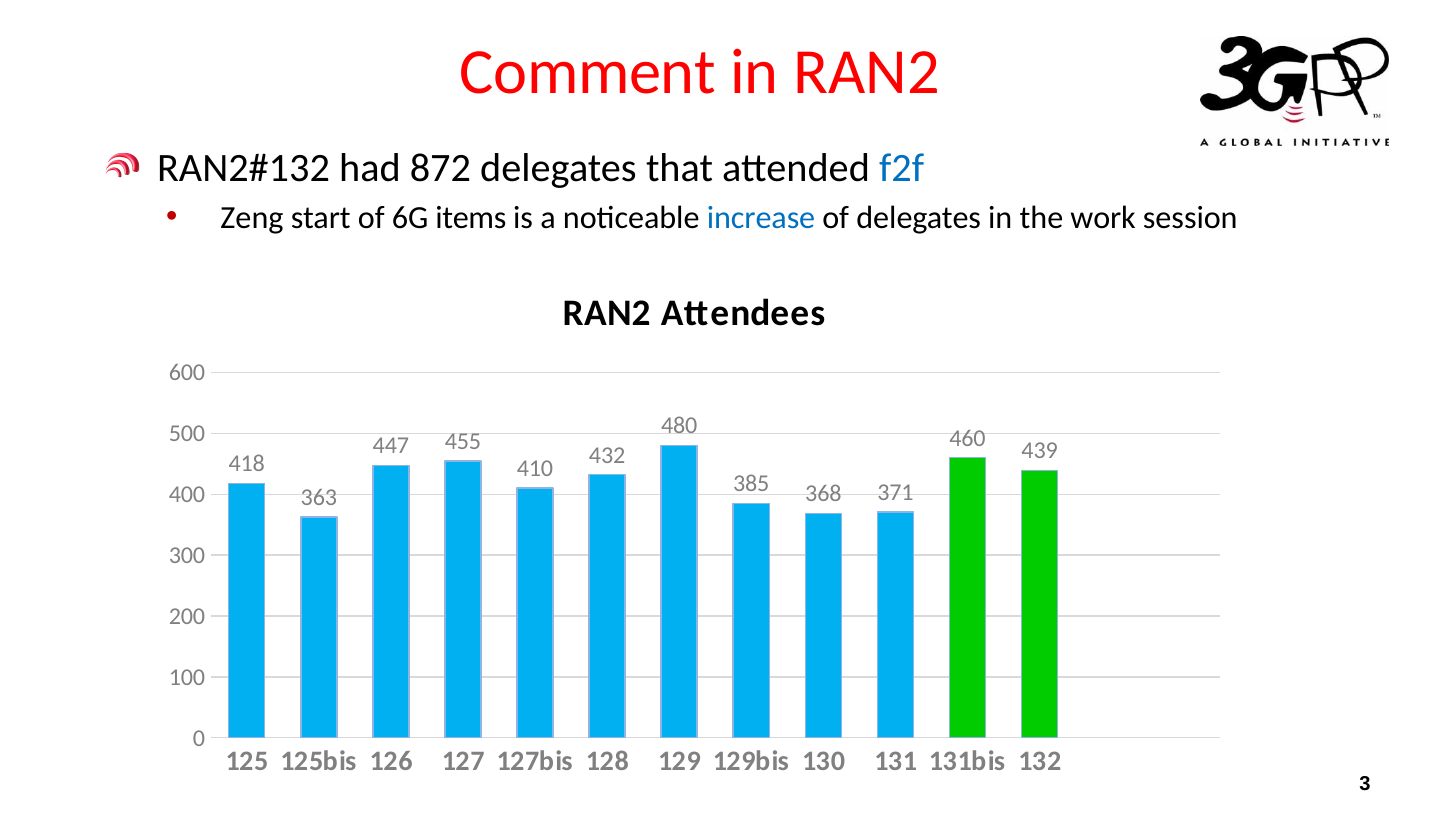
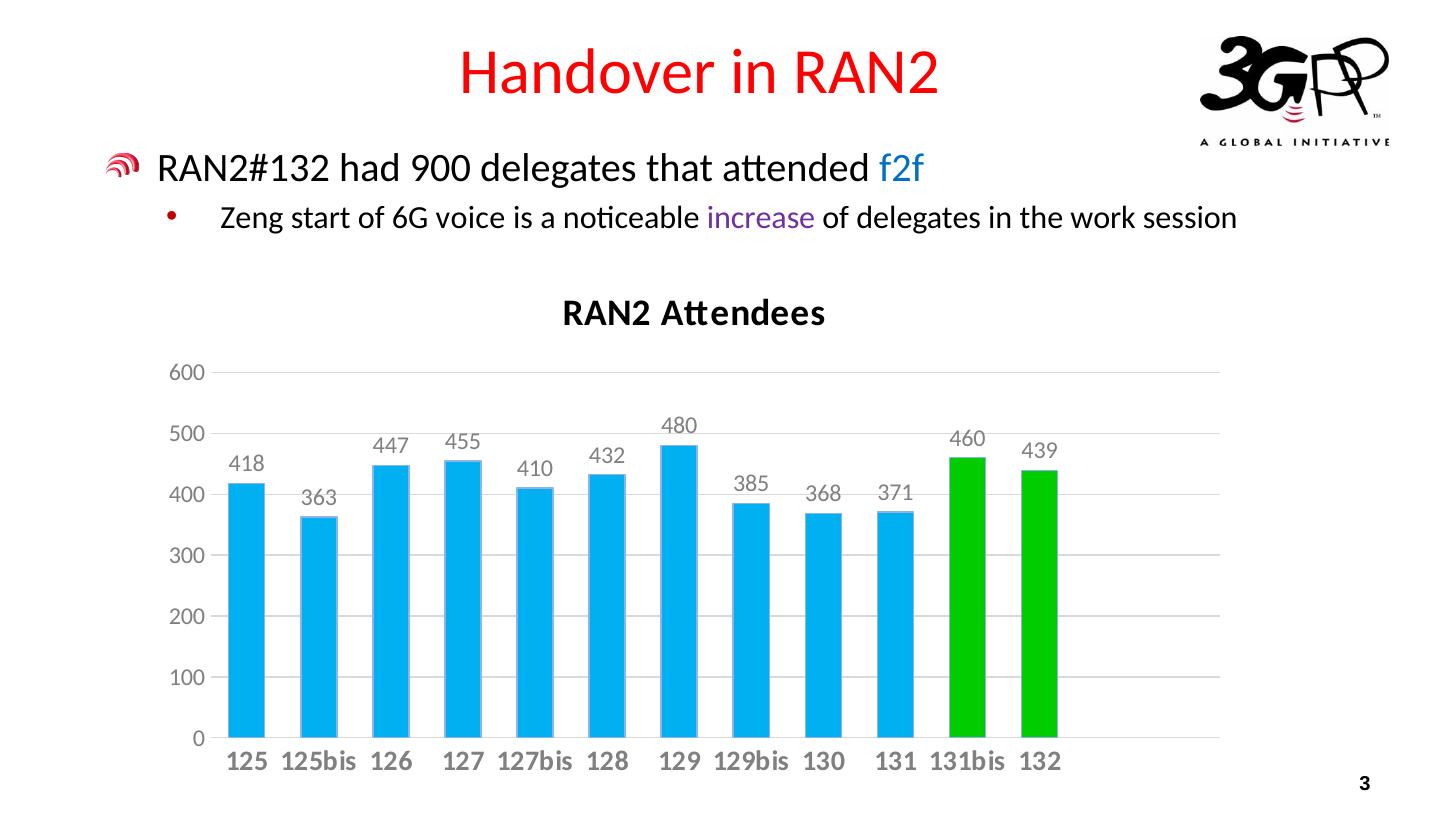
Comment: Comment -> Handover (588, 72)
872: 872 -> 900 (440, 169)
items: items -> voice (471, 218)
increase colour: blue -> purple (761, 218)
